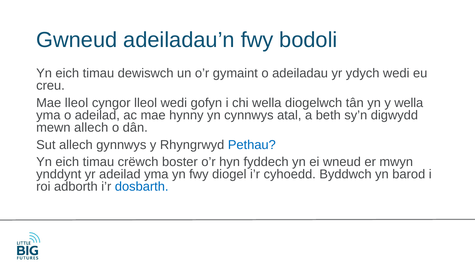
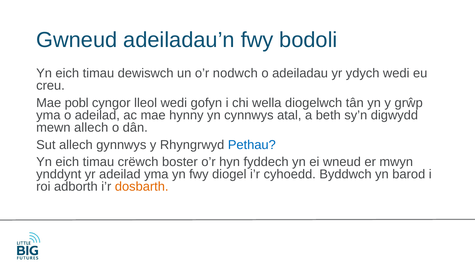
gymaint: gymaint -> nodwch (235, 73)
Mae lleol: lleol -> pobl (77, 103)
y wella: wella -> grŵp (409, 103)
dosbarth colour: blue -> orange (142, 187)
